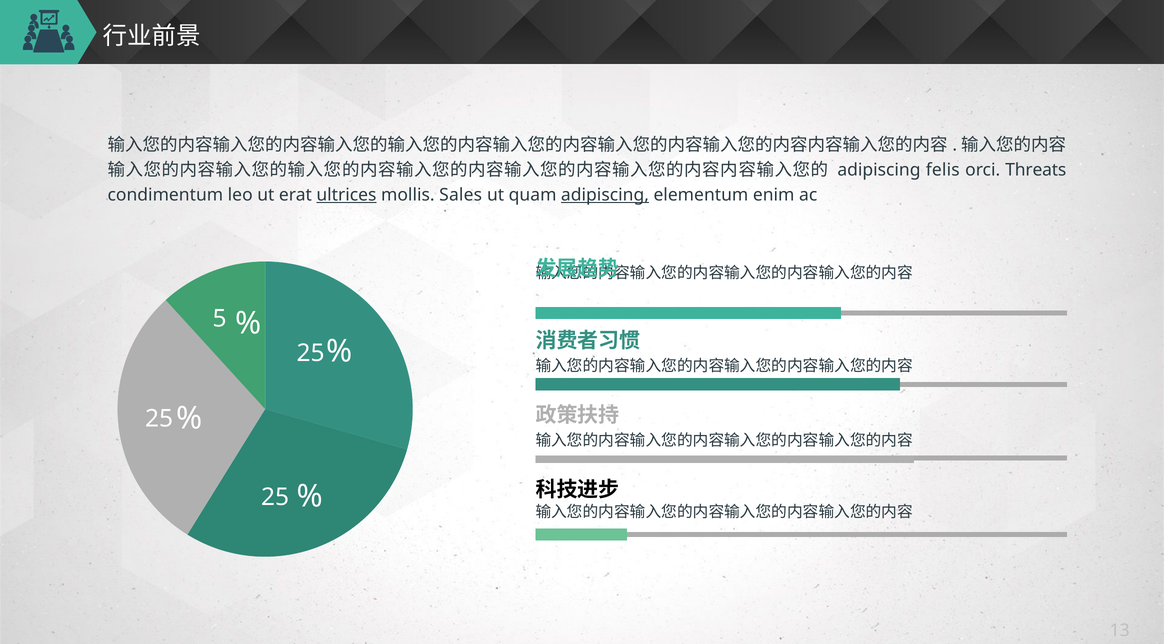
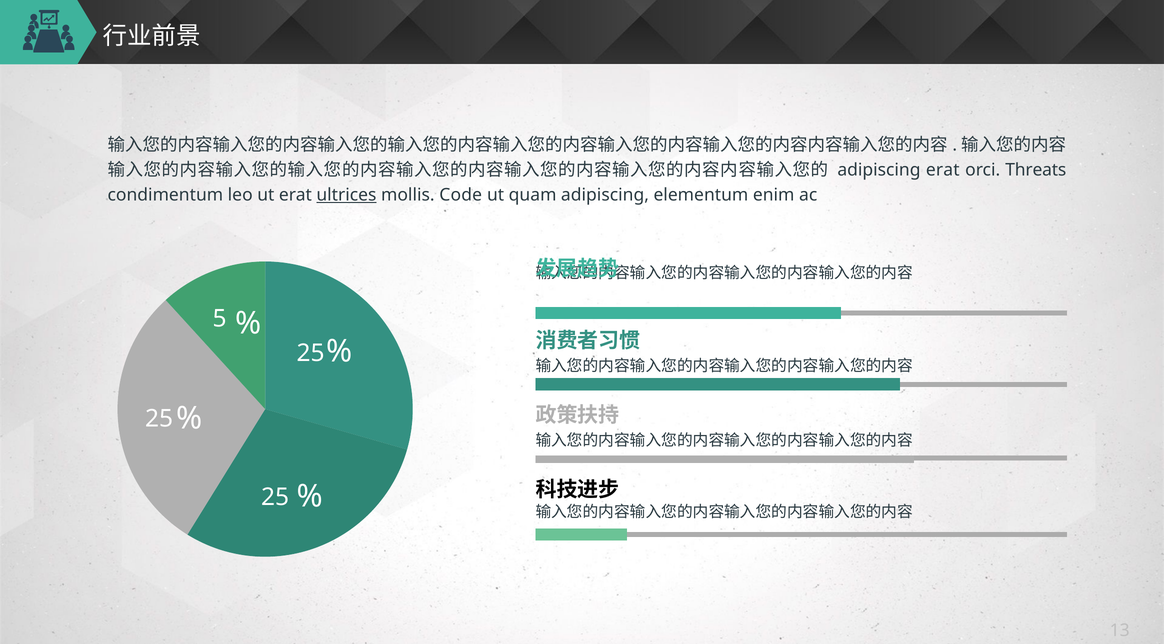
adipiscing felis: felis -> erat (943, 170)
Sales: Sales -> Code (461, 195)
adipiscing underline: present -> none (605, 195)
